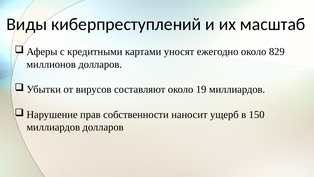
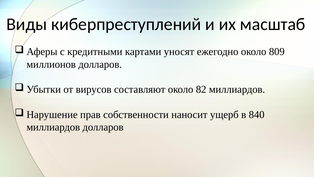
829: 829 -> 809 (277, 52)
19: 19 -> 82 (201, 89)
150: 150 -> 840 (257, 114)
